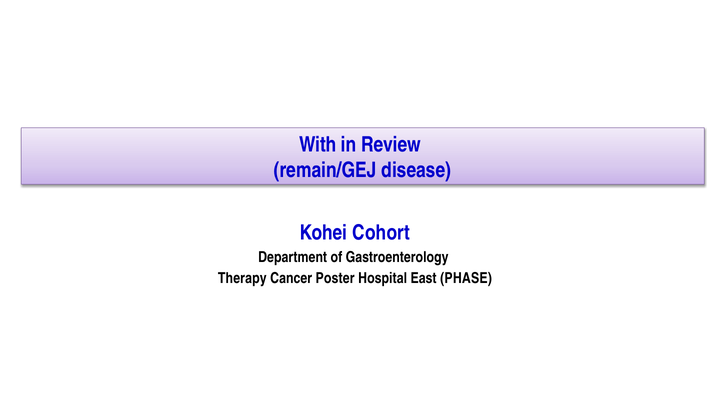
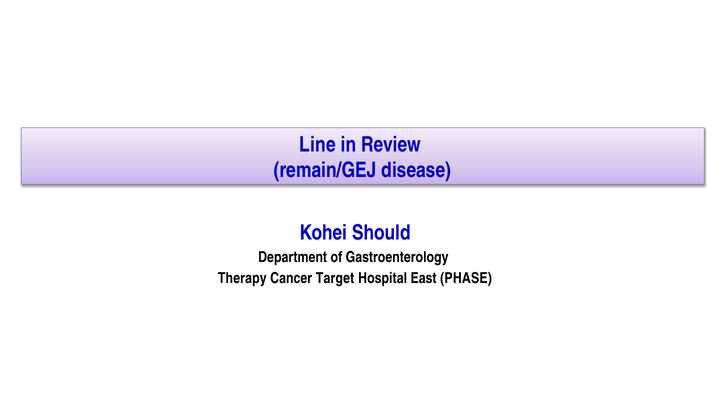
With: With -> Line (318, 145)
Cohort: Cohort -> Should (381, 233)
Poster: Poster -> Target (335, 278)
